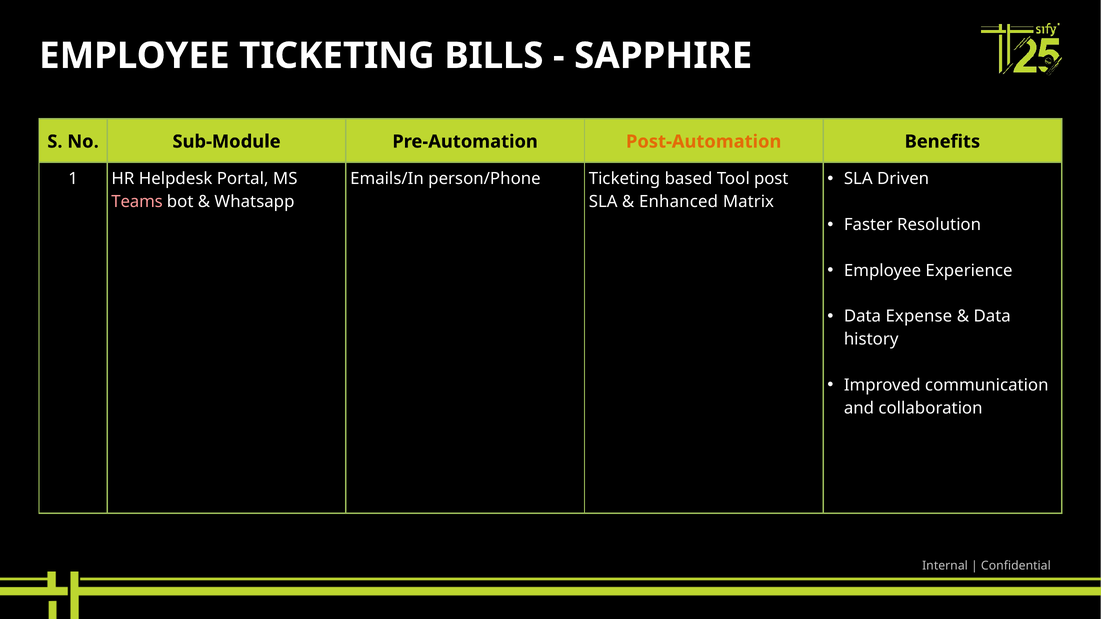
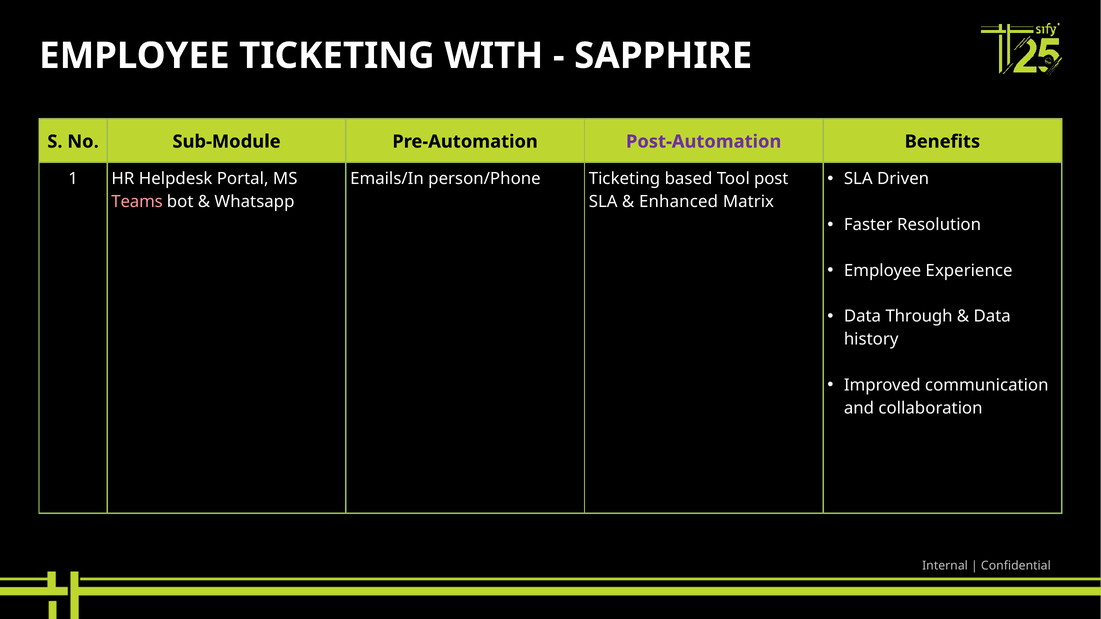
BILLS: BILLS -> WITH (494, 56)
Post-Automation colour: orange -> purple (704, 142)
Expense: Expense -> Through (919, 317)
